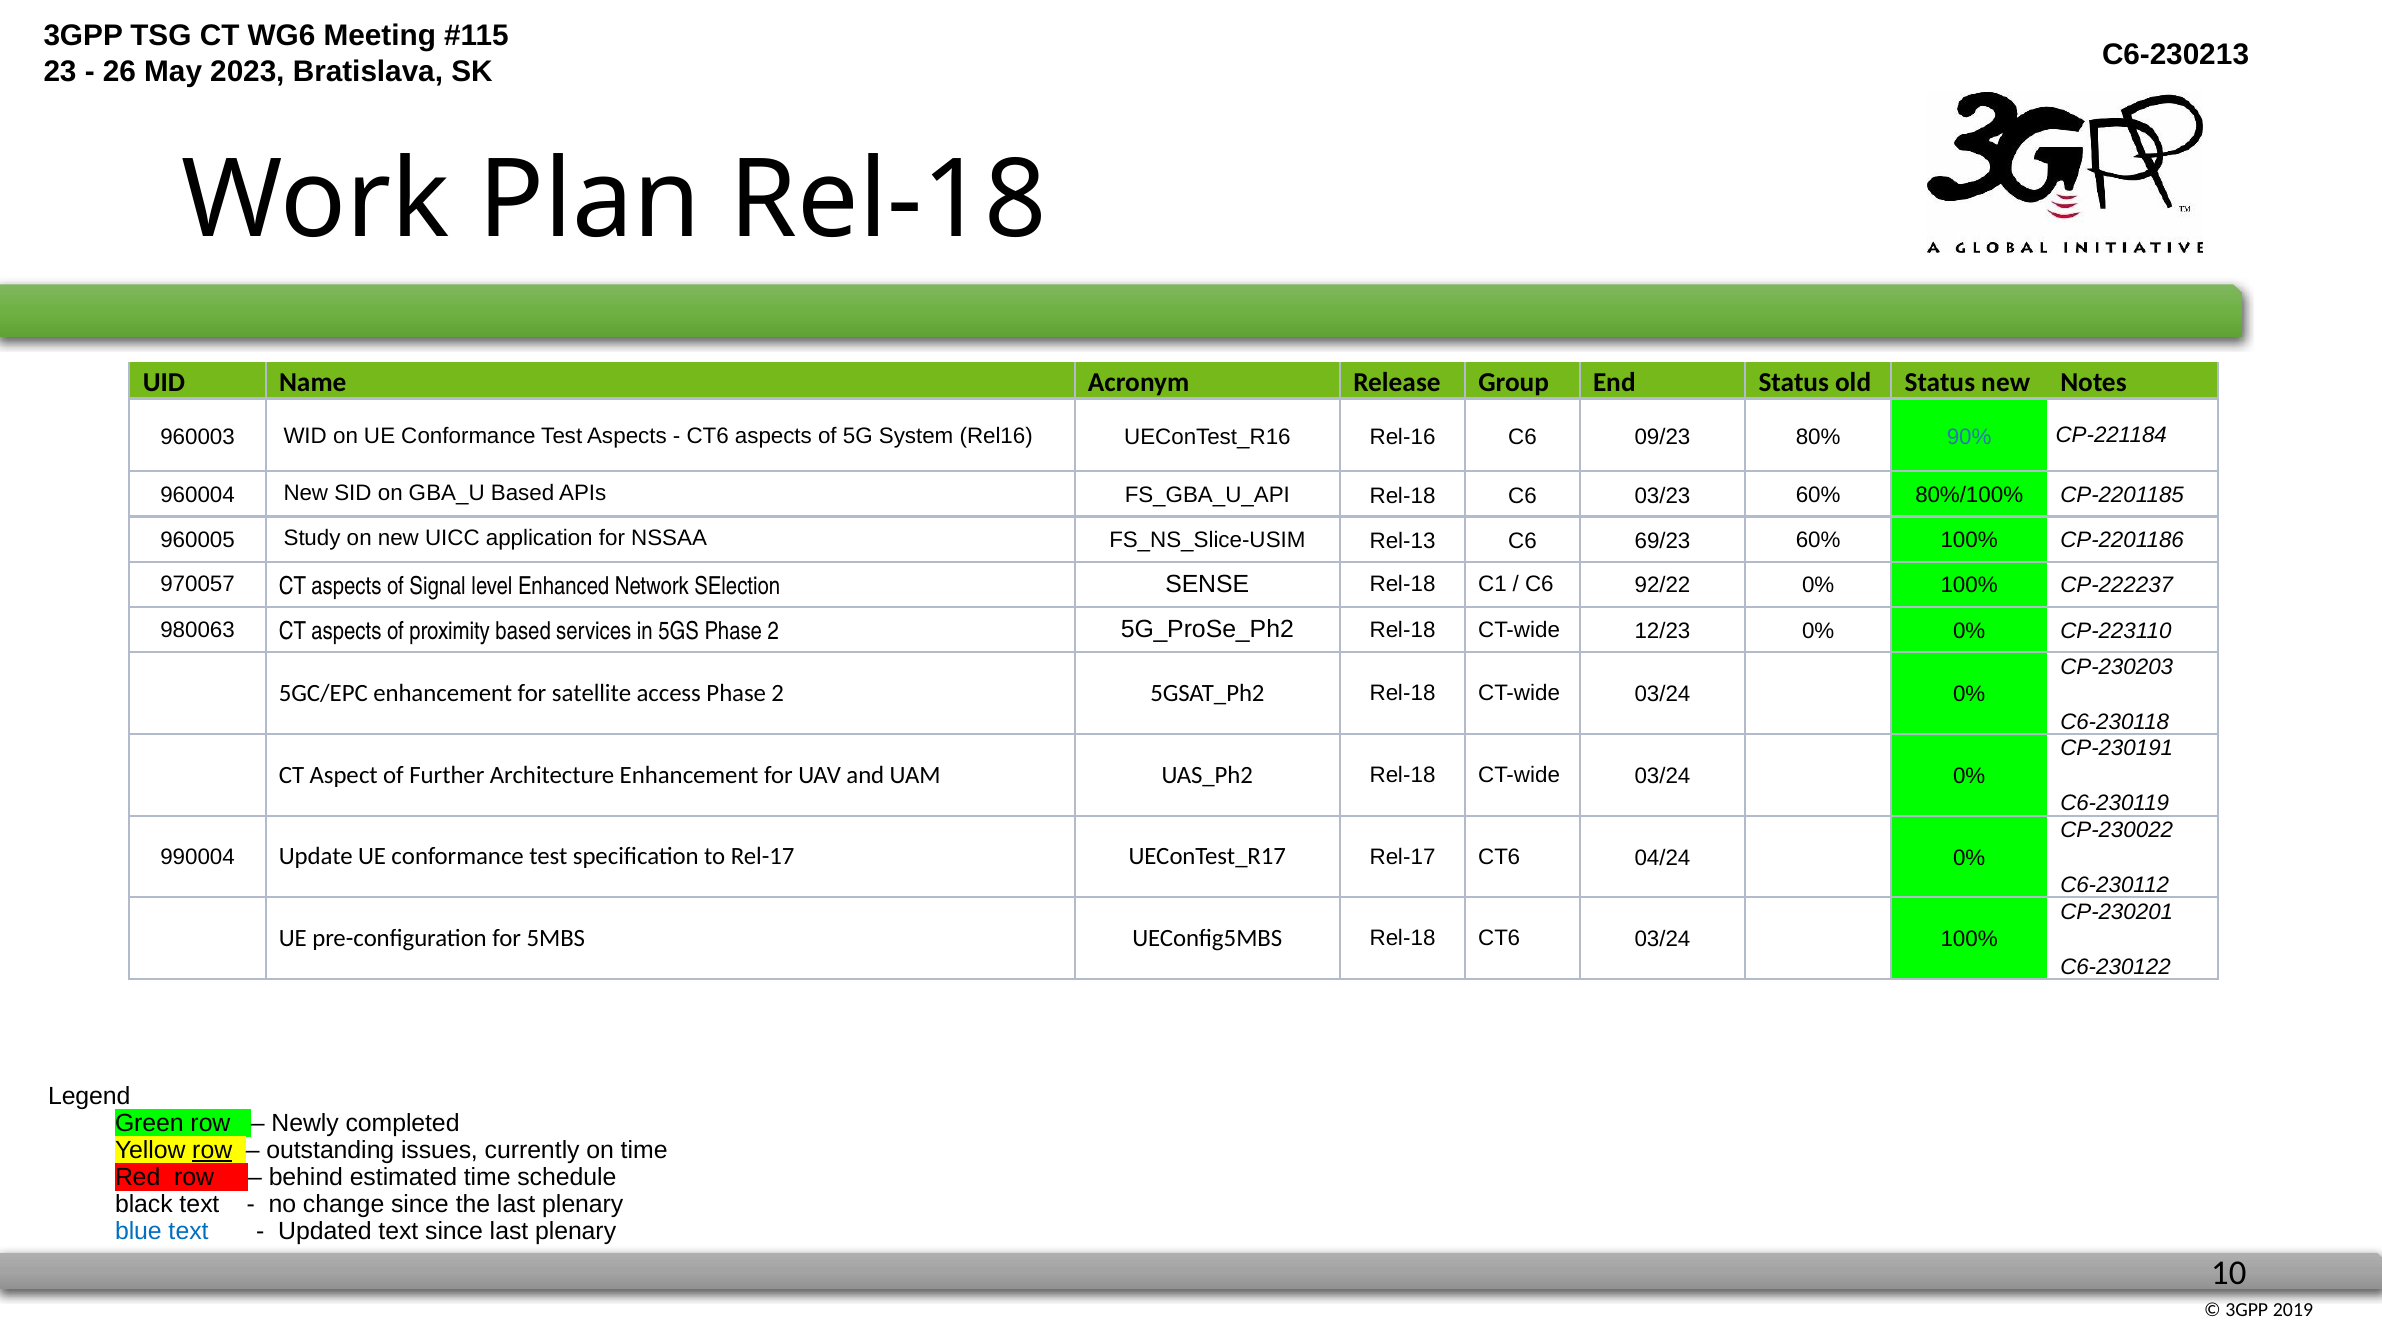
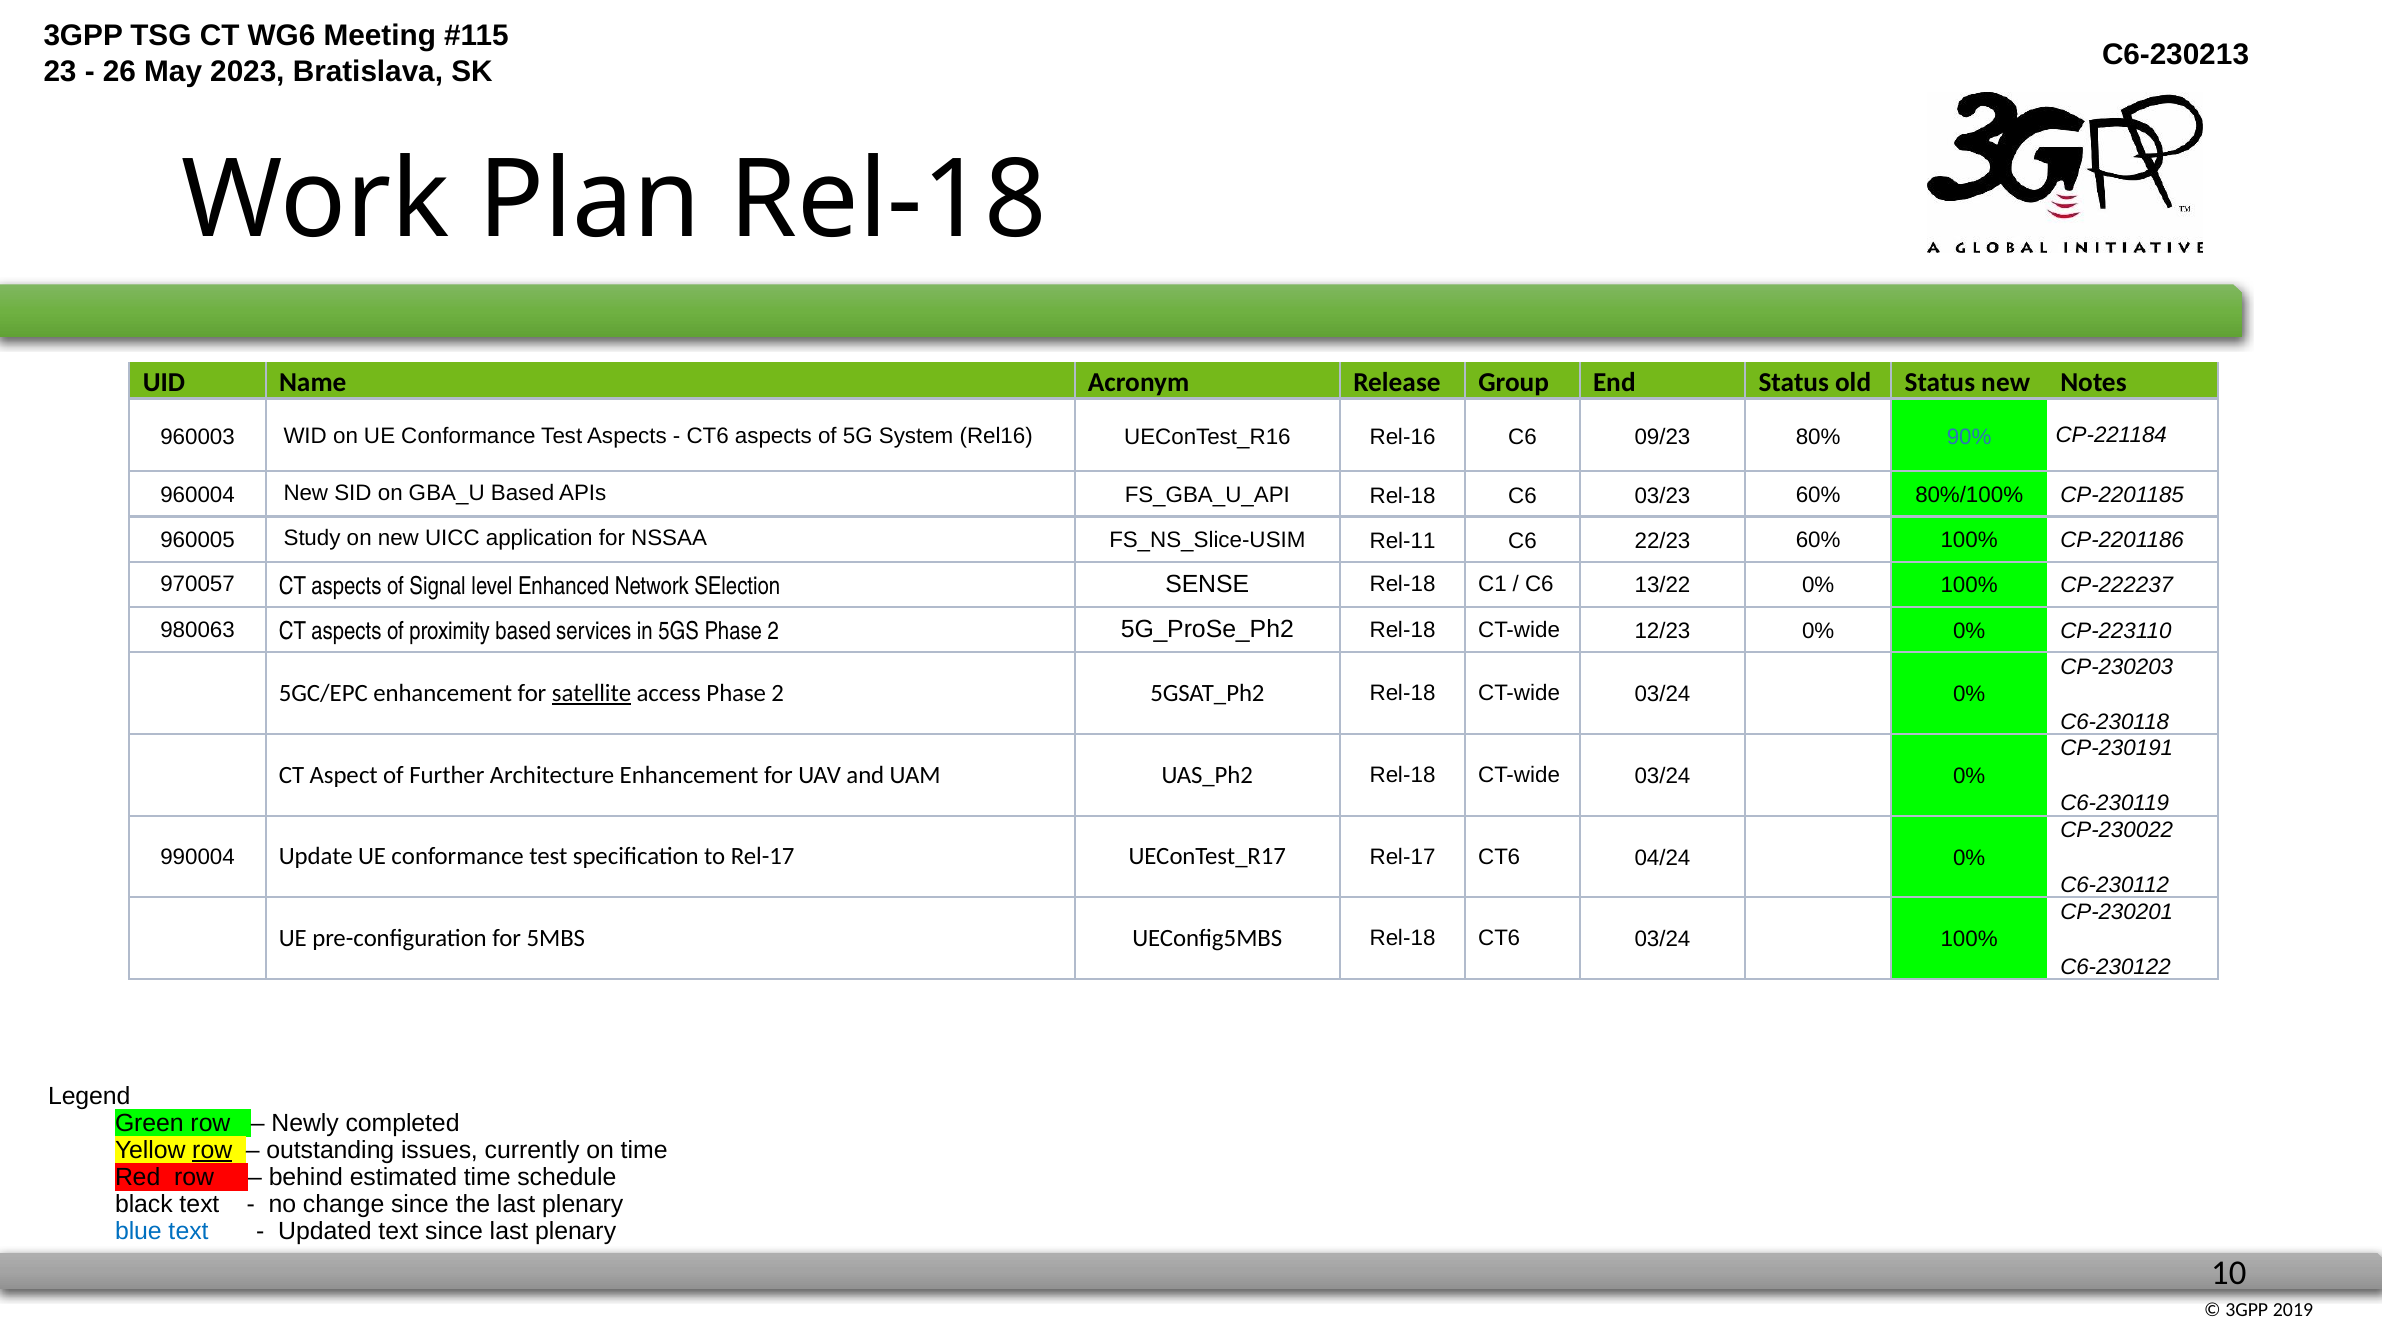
Rel-13: Rel-13 -> Rel-11 (1403, 541)
69/23: 69/23 -> 22/23 (1662, 541)
92/22: 92/22 -> 13/22 (1662, 585)
satellite underline: none -> present (592, 693)
